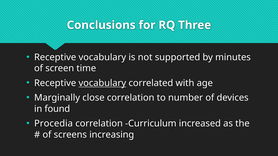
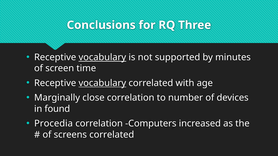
vocabulary underline: none -> present (102, 57)
Curriculum: Curriculum -> Computers (151, 124)
screens increasing: increasing -> correlated (112, 135)
